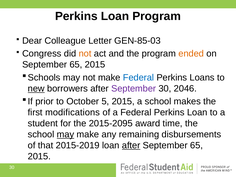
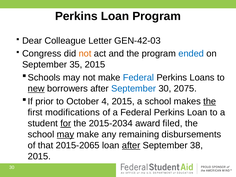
GEN-85-03: GEN-85-03 -> GEN-42-03 (137, 41)
ended colour: orange -> blue (191, 54)
65: 65 -> 35 (76, 65)
September colour: purple -> blue (134, 88)
2046: 2046 -> 2075 (185, 88)
5: 5 -> 4 (105, 101)
the underline: none -> present (210, 101)
for underline: none -> present (66, 123)
2015-2095: 2015-2095 -> 2015-2034 (111, 123)
time: time -> filed (173, 123)
2015-2019: 2015-2019 -> 2015-2065 (78, 145)
65: 65 -> 38 (197, 145)
